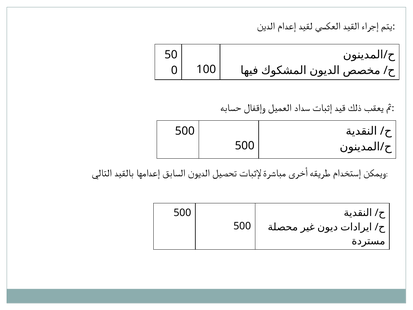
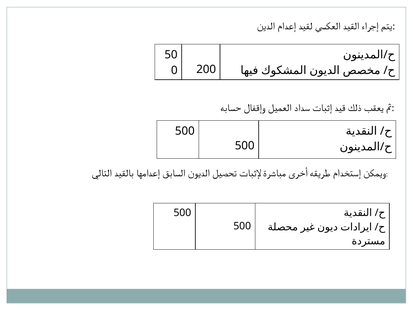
100: 100 -> 200 (206, 69)
